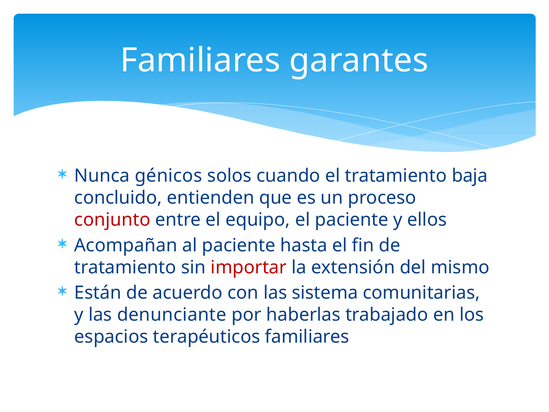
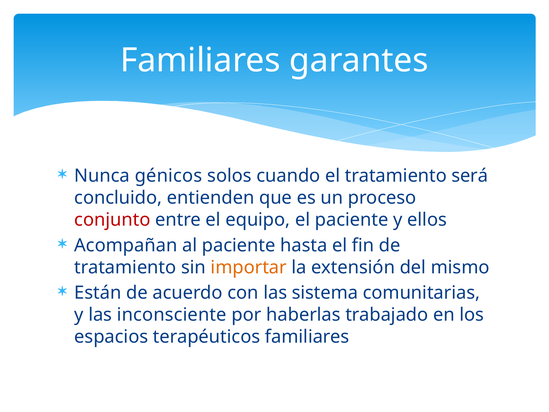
baja: baja -> será (470, 176)
importar colour: red -> orange (249, 267)
denunciante: denunciante -> inconsciente (172, 315)
